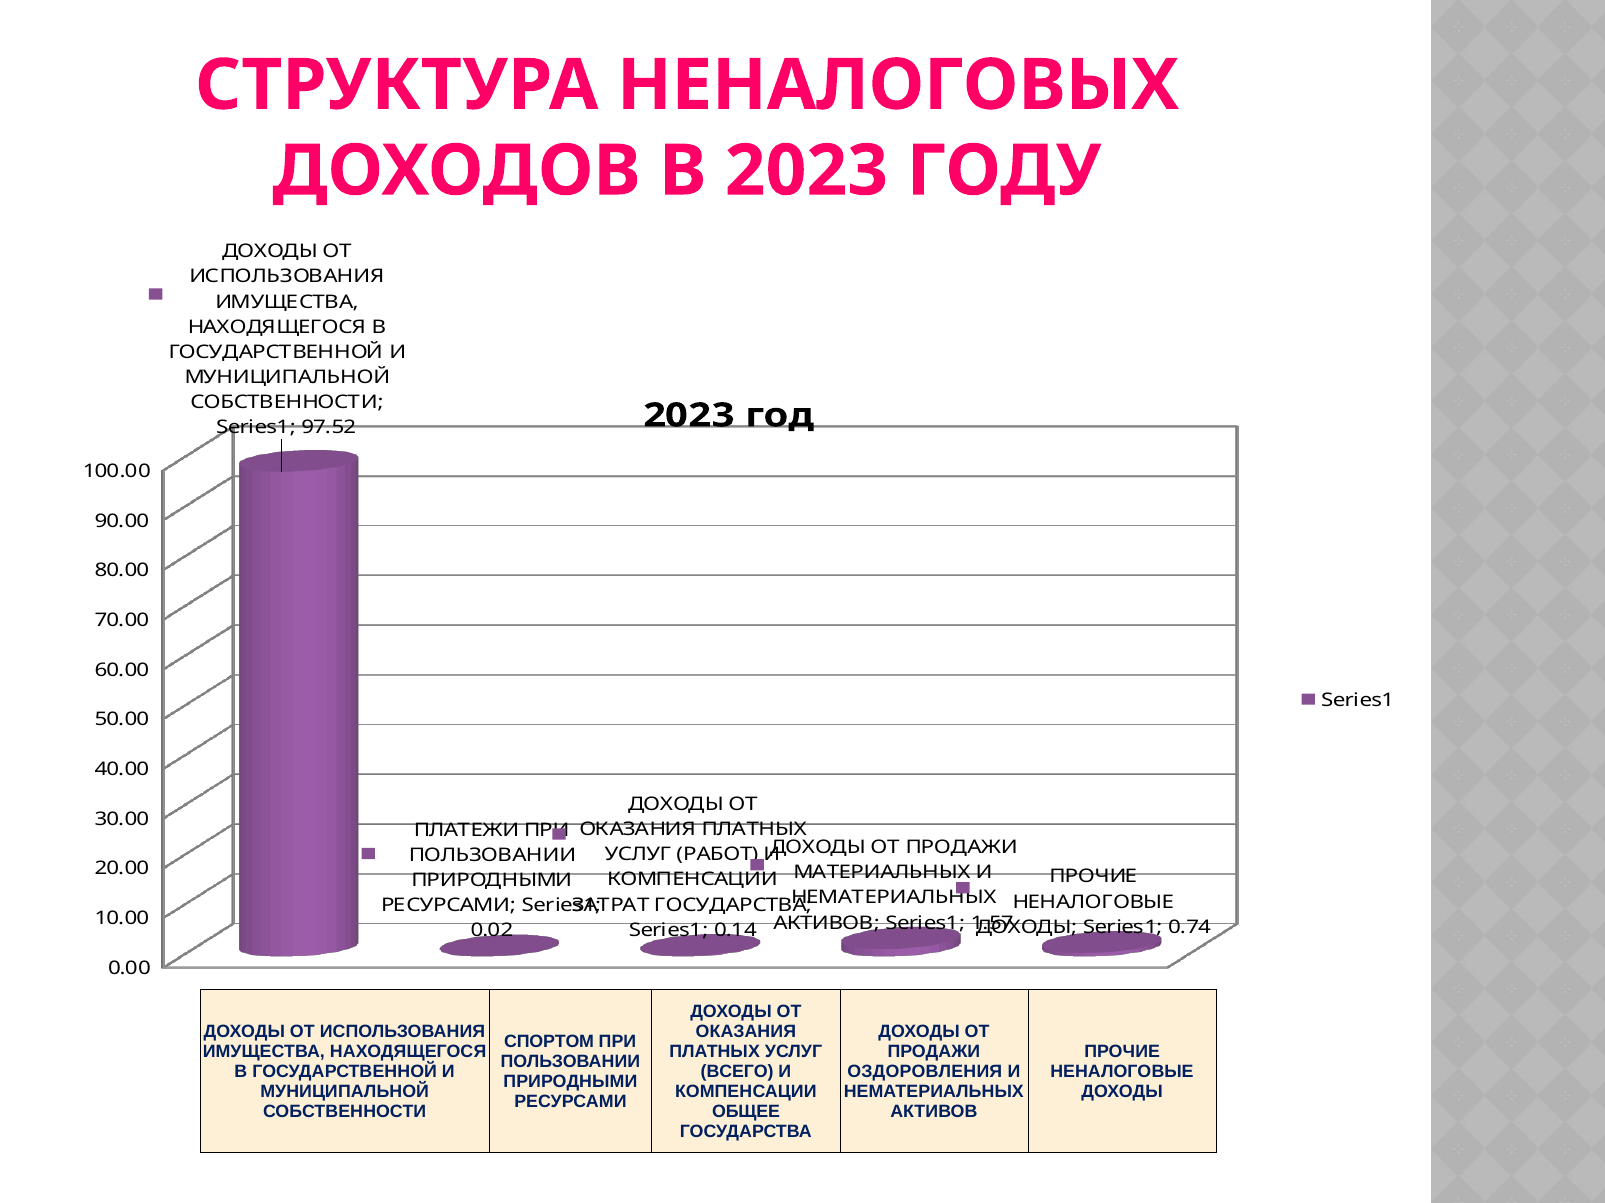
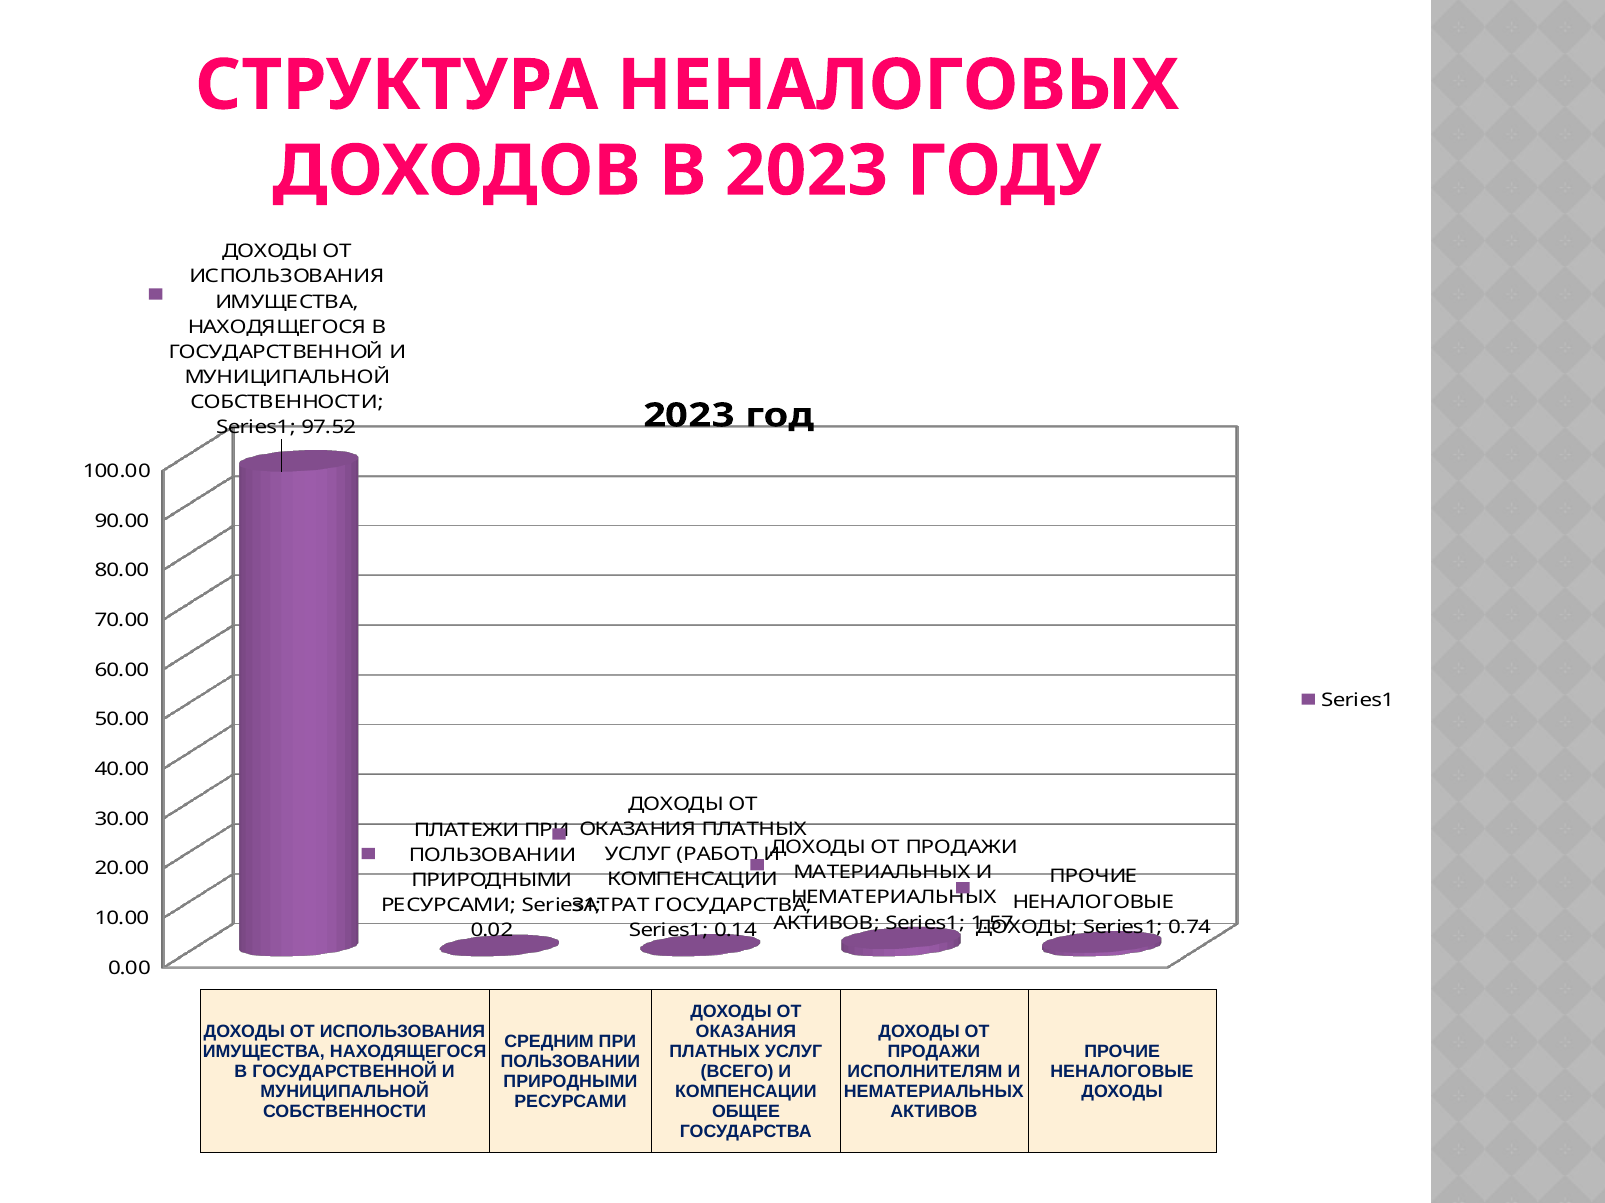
СПОРТОМ: СПОРТОМ -> СРЕДНИМ (549, 1042)
ОЗДОРОВЛЕНИЯ: ОЗДОРОВЛЕНИЯ -> ИСПОЛНИТЕЛЯМ (925, 1072)
